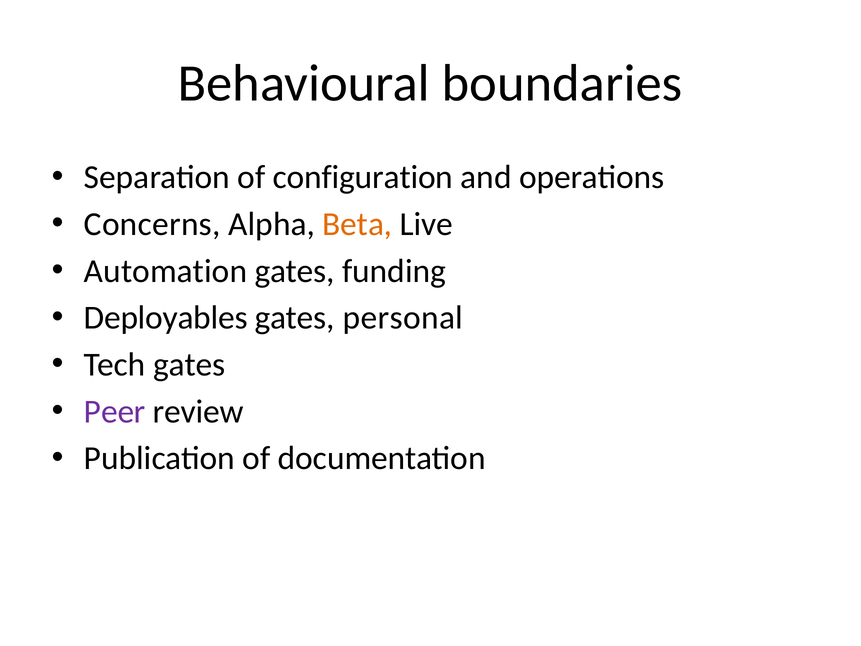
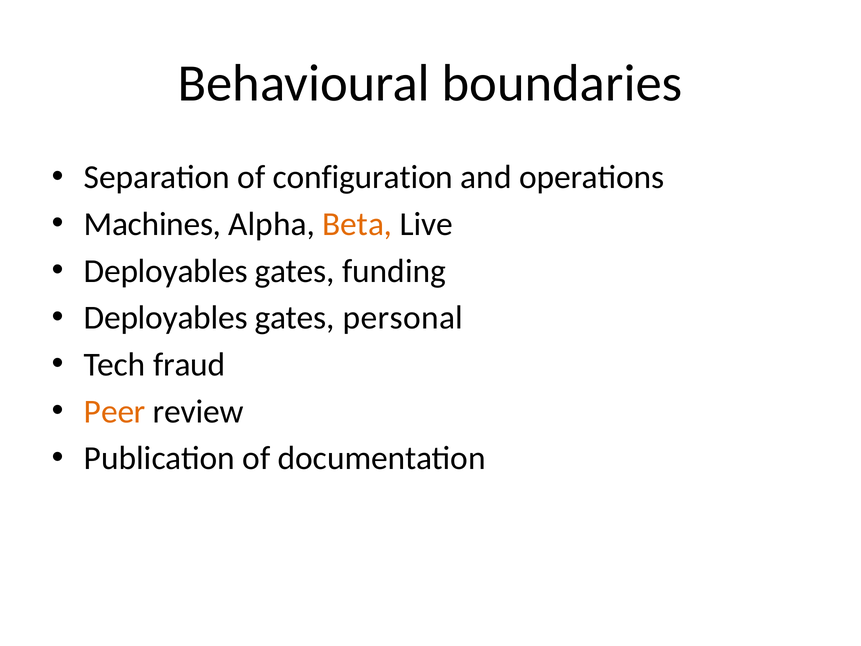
Concerns: Concerns -> Machines (153, 224)
Automation: Automation -> Deployables (166, 271)
Tech gates: gates -> fraud (189, 365)
Peer colour: purple -> orange (115, 411)
